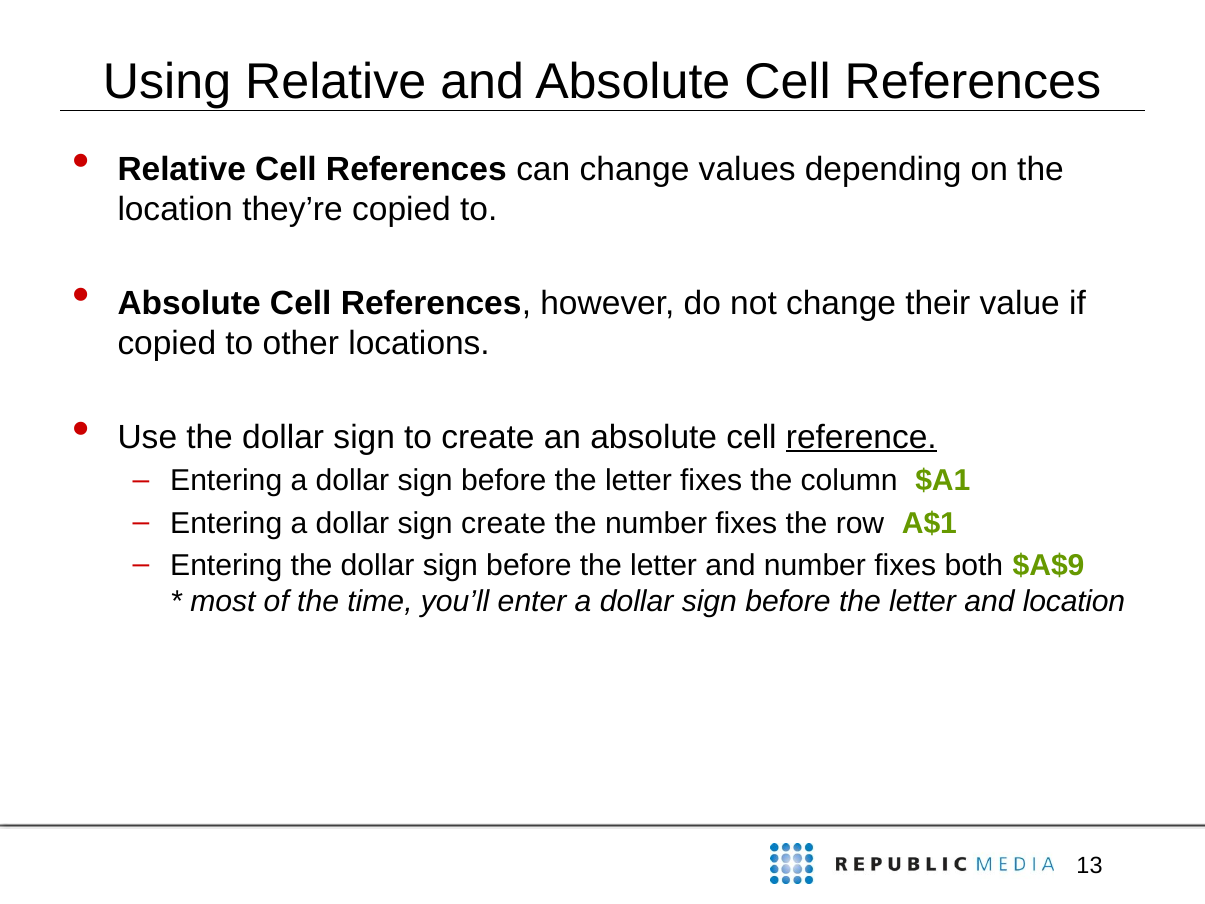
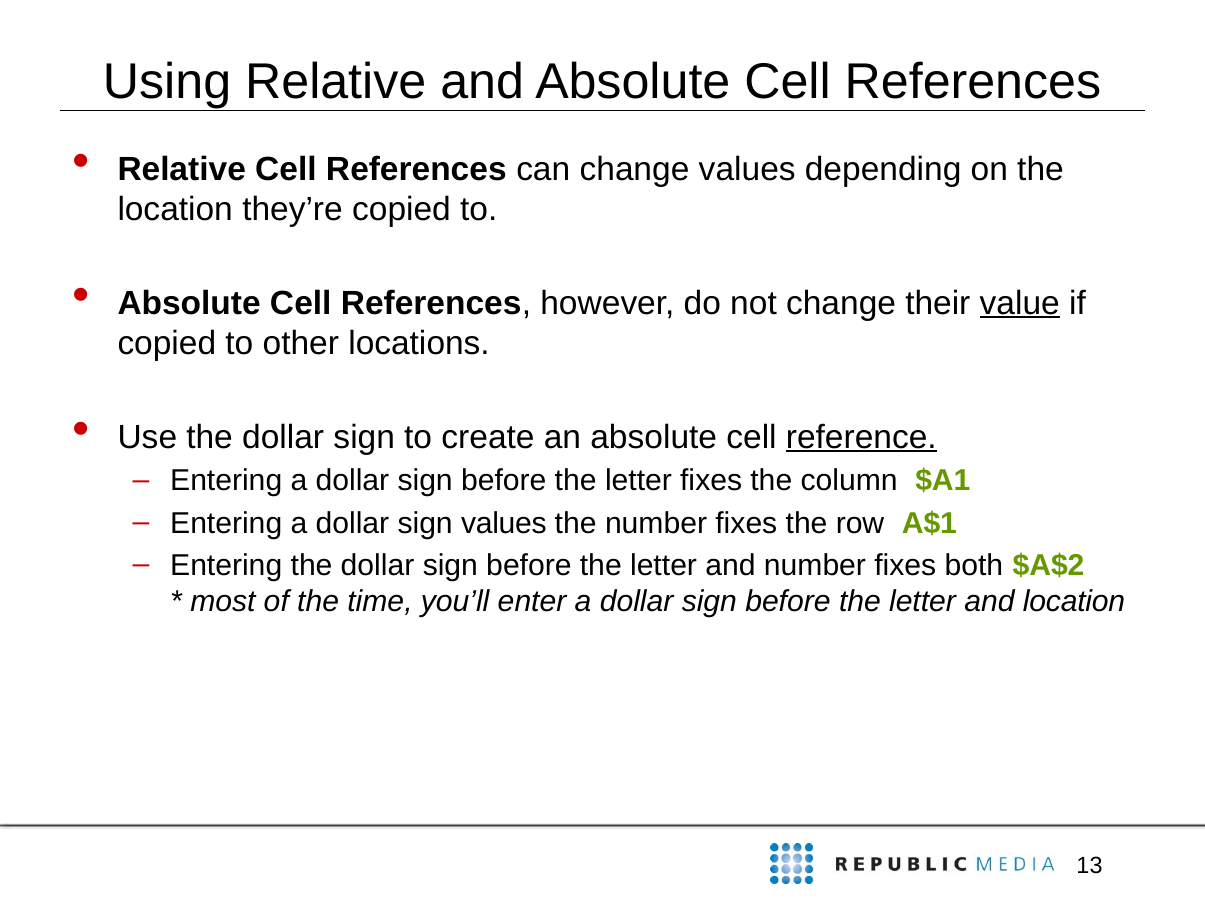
value underline: none -> present (1020, 303)
sign create: create -> values (504, 523)
$A$9: $A$9 -> $A$2 (1049, 565)
